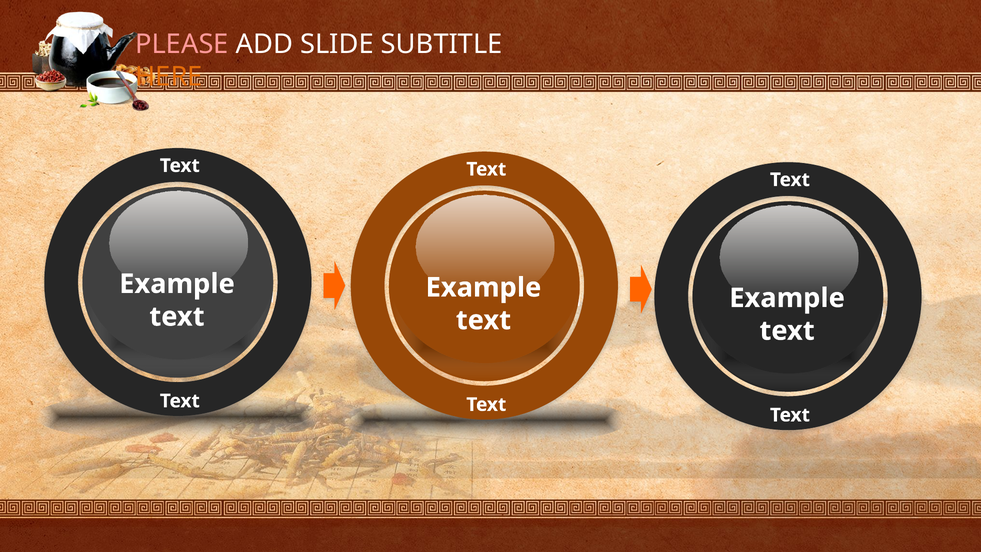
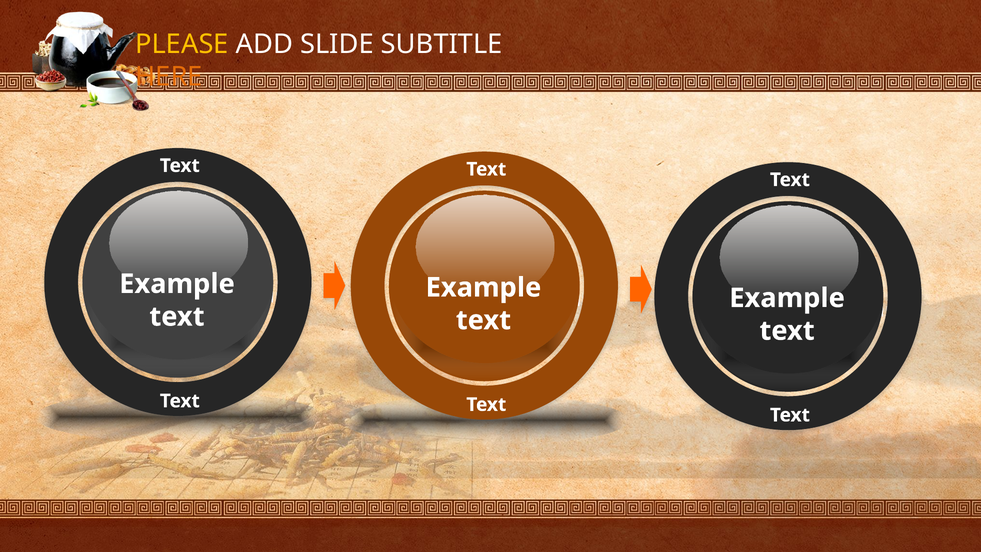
PLEASE colour: pink -> yellow (182, 44)
